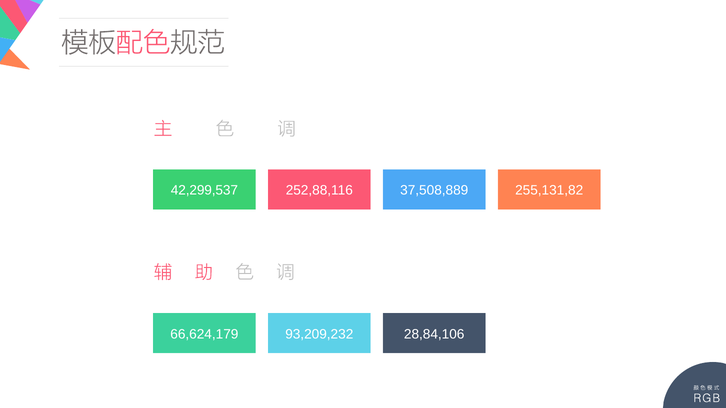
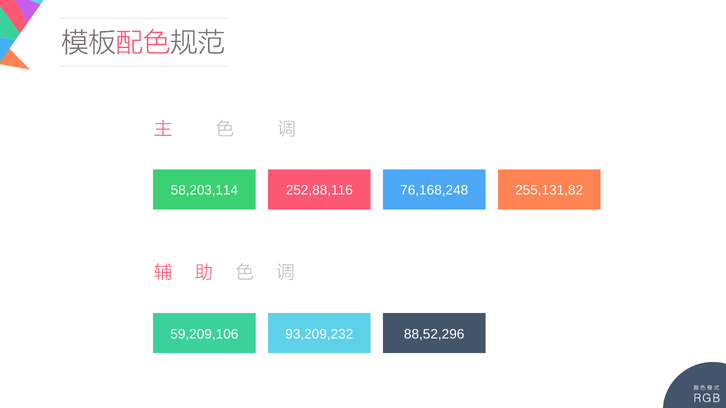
42,299,537: 42,299,537 -> 58,203,114 (204, 191)
37,508,889: 37,508,889 -> 76,168,248 (434, 191)
66,624,179: 66,624,179 -> 59,209,106 (204, 334)
28,84,106: 28,84,106 -> 88,52,296 (434, 334)
